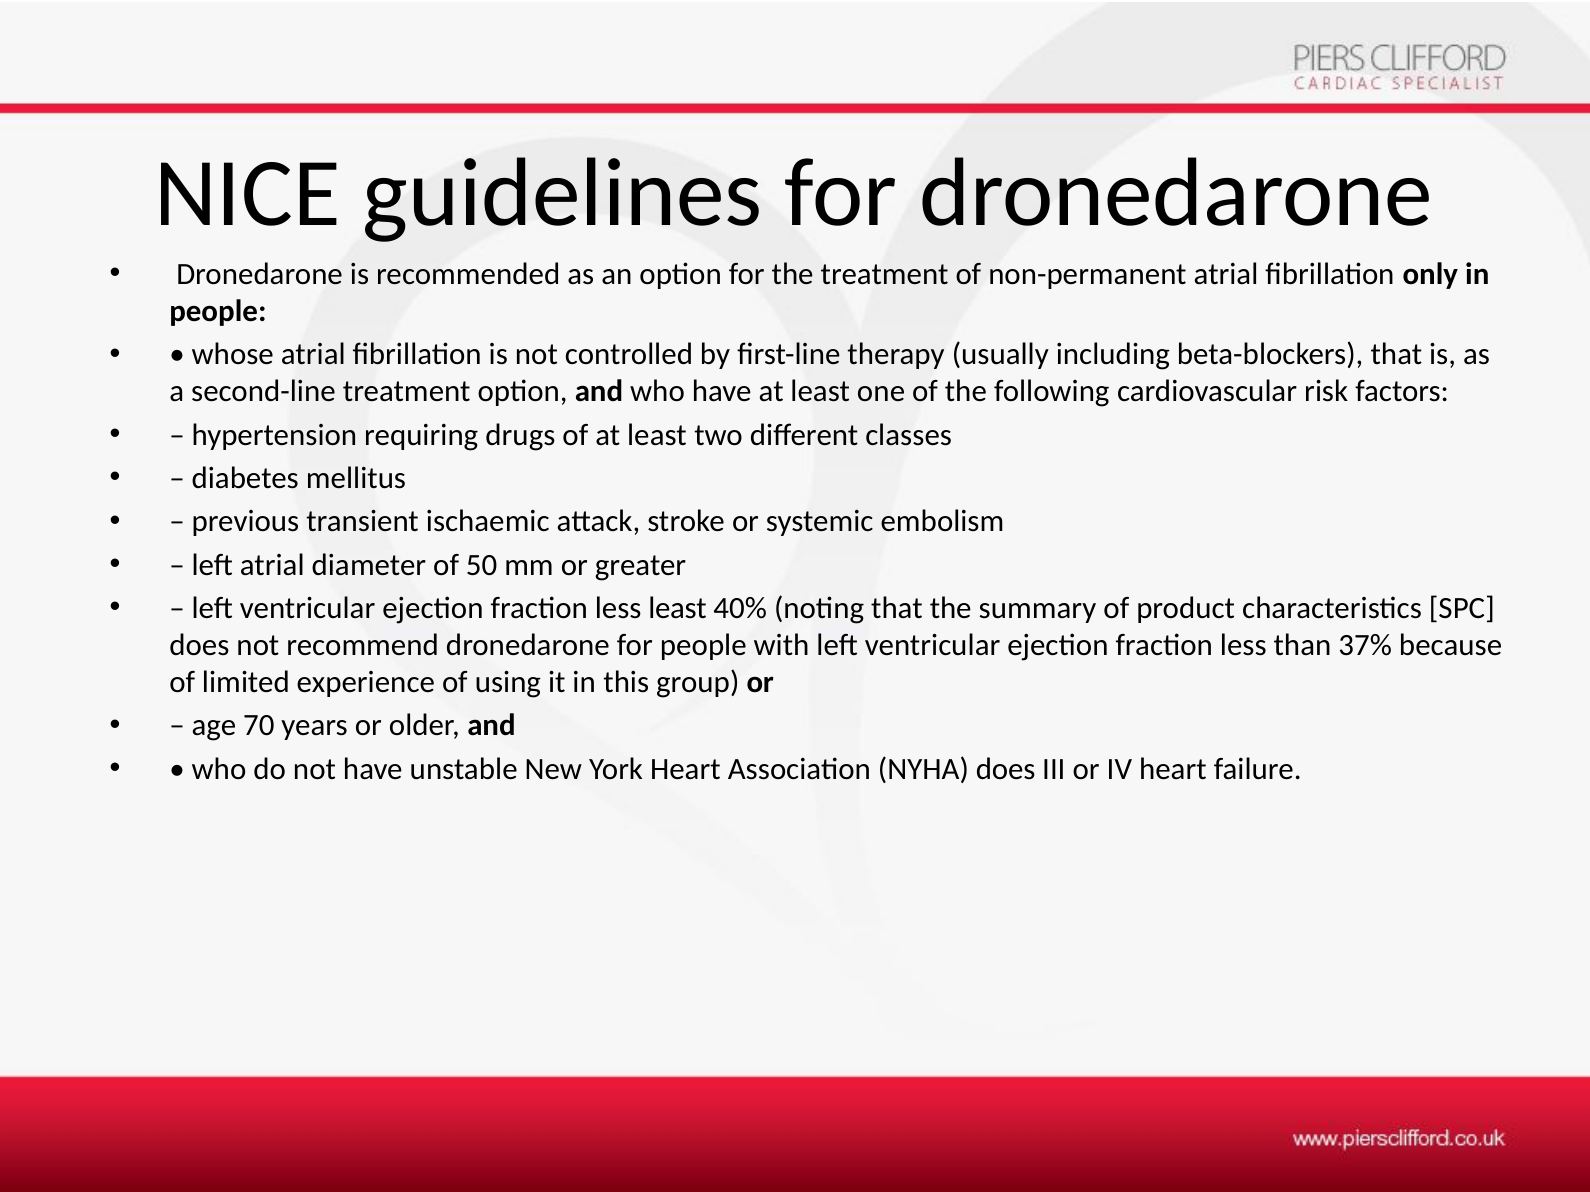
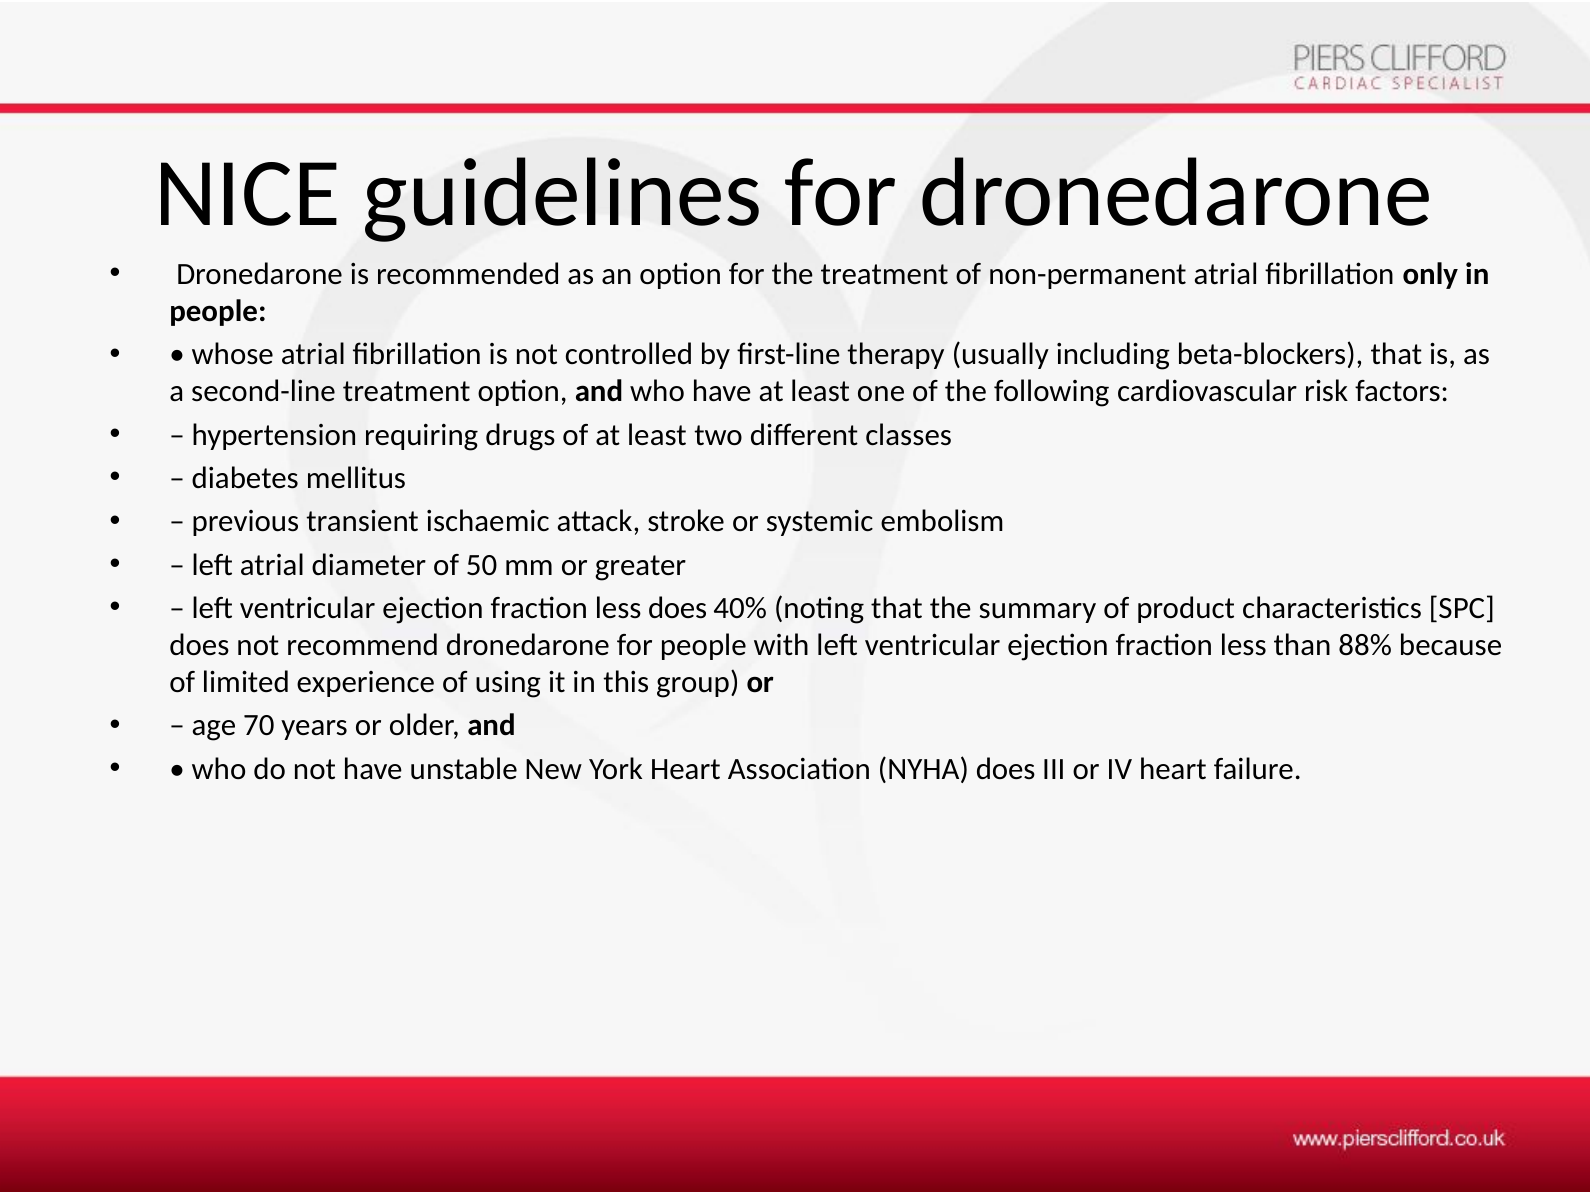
less least: least -> does (678, 608)
37%: 37% -> 88% (1365, 646)
